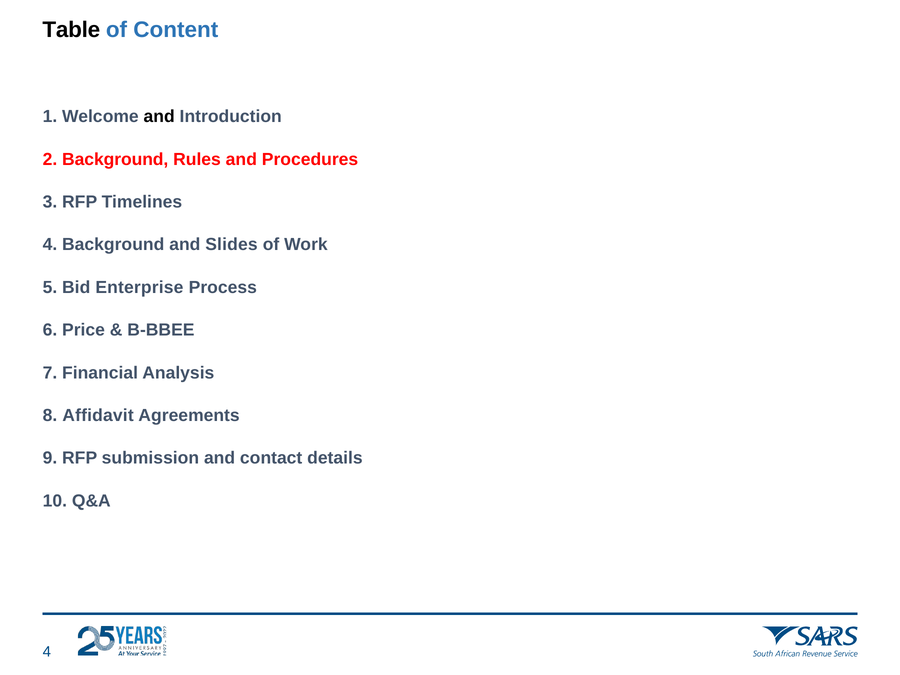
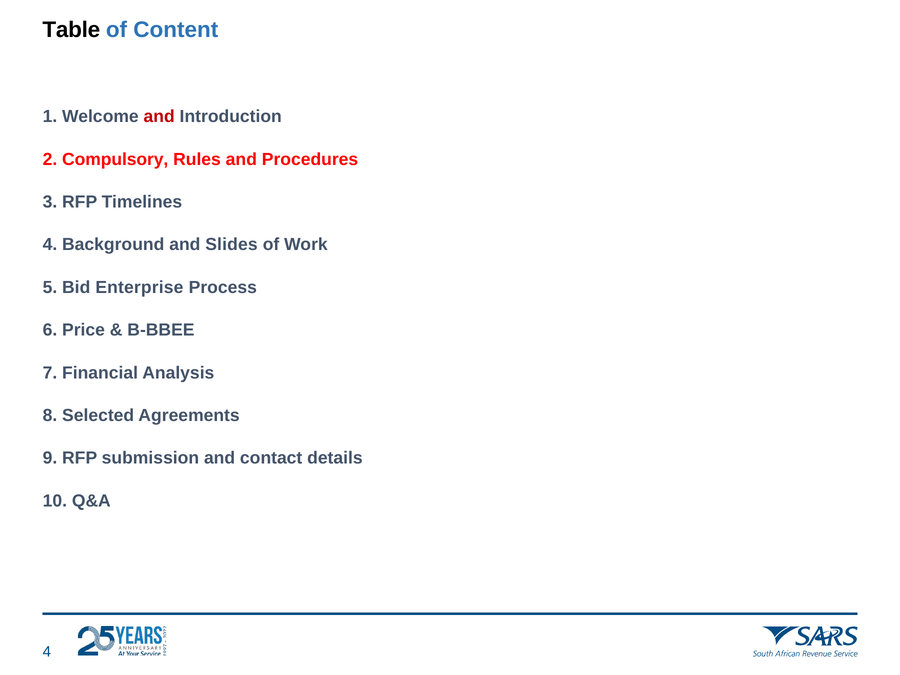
and colour: black -> red (159, 117)
2 Background: Background -> Compulsory (115, 159)
Affidavit: Affidavit -> Selected (98, 415)
